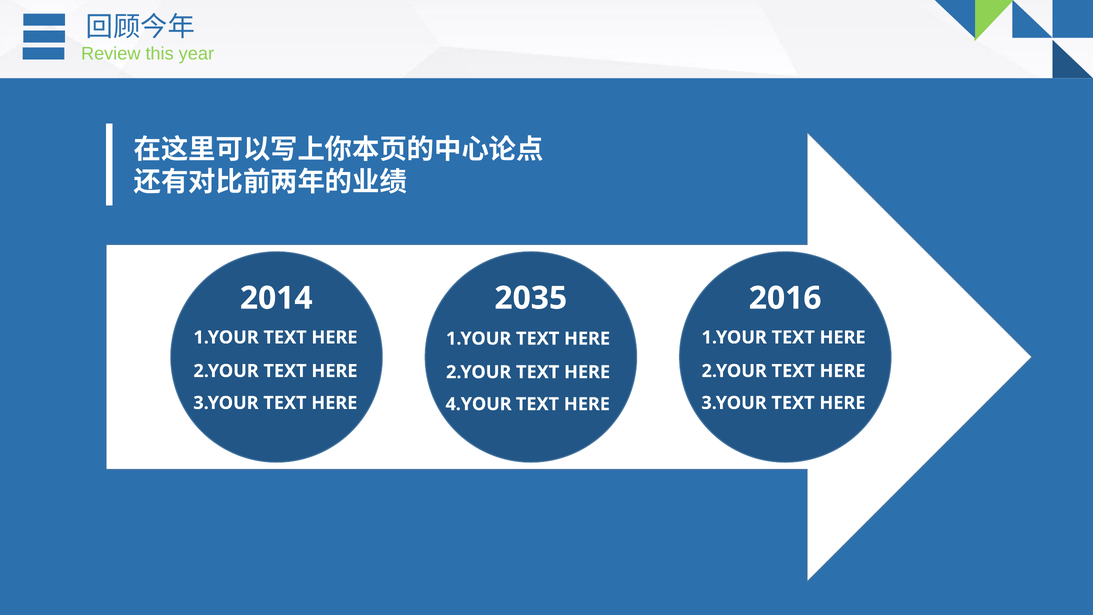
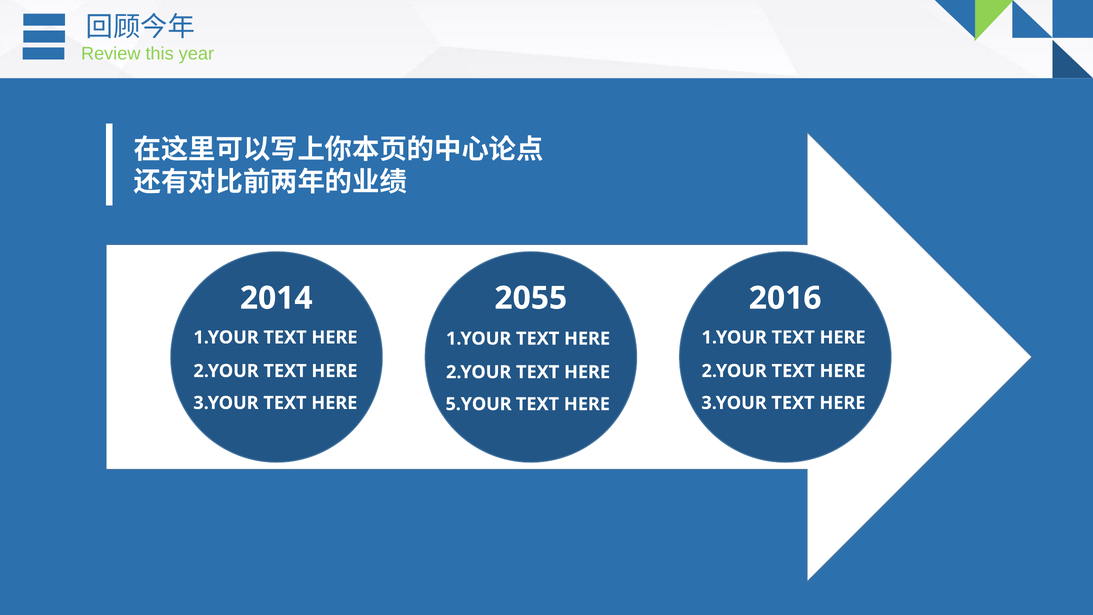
2035: 2035 -> 2055 (531, 298)
4.YOUR: 4.YOUR -> 5.YOUR (479, 404)
